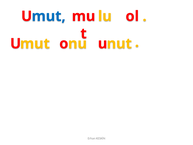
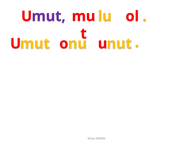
mut colour: blue -> purple (49, 16)
